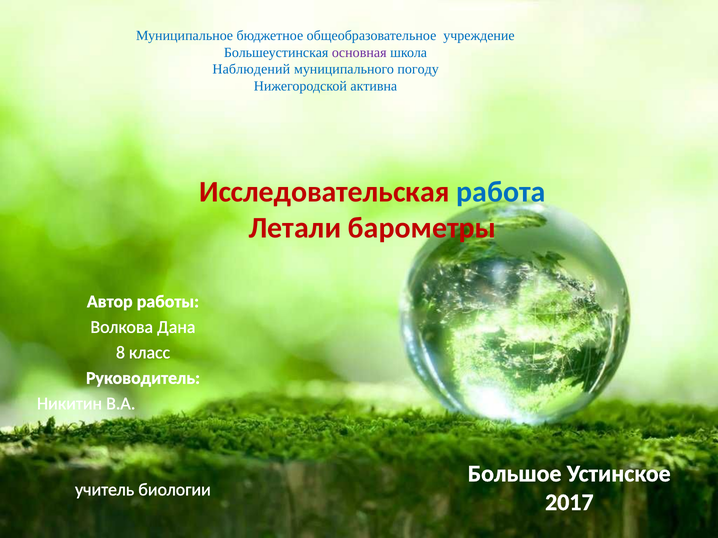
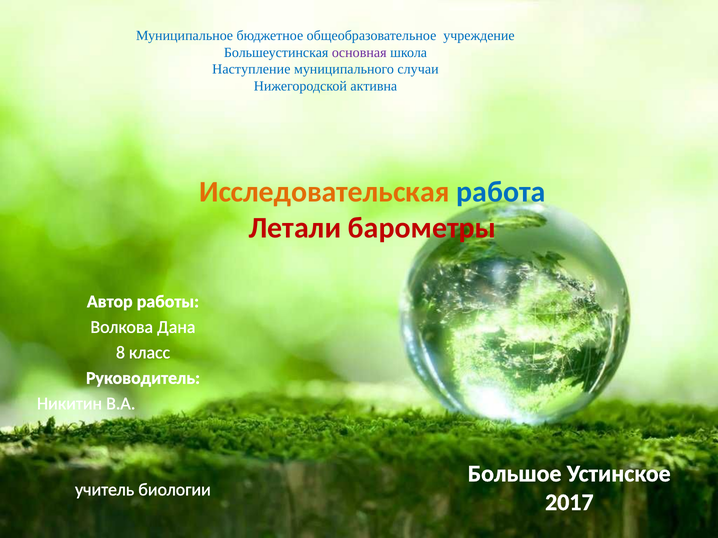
Наблюдений: Наблюдений -> Наступление (251, 69)
погоду: погоду -> случаи (418, 69)
Исследовательская colour: red -> orange (324, 192)
